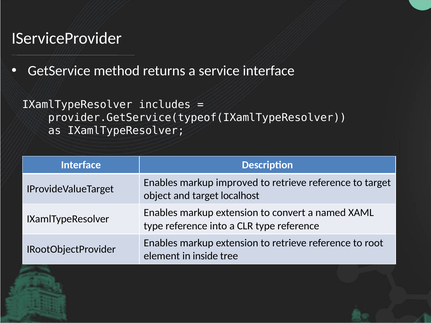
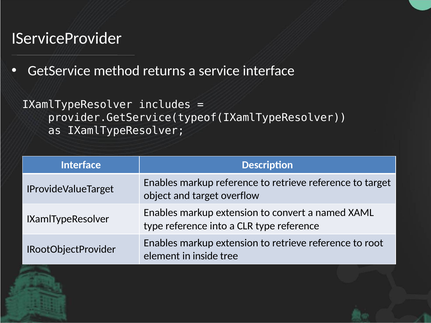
markup improved: improved -> reference (237, 183)
localhost: localhost -> overflow (240, 196)
